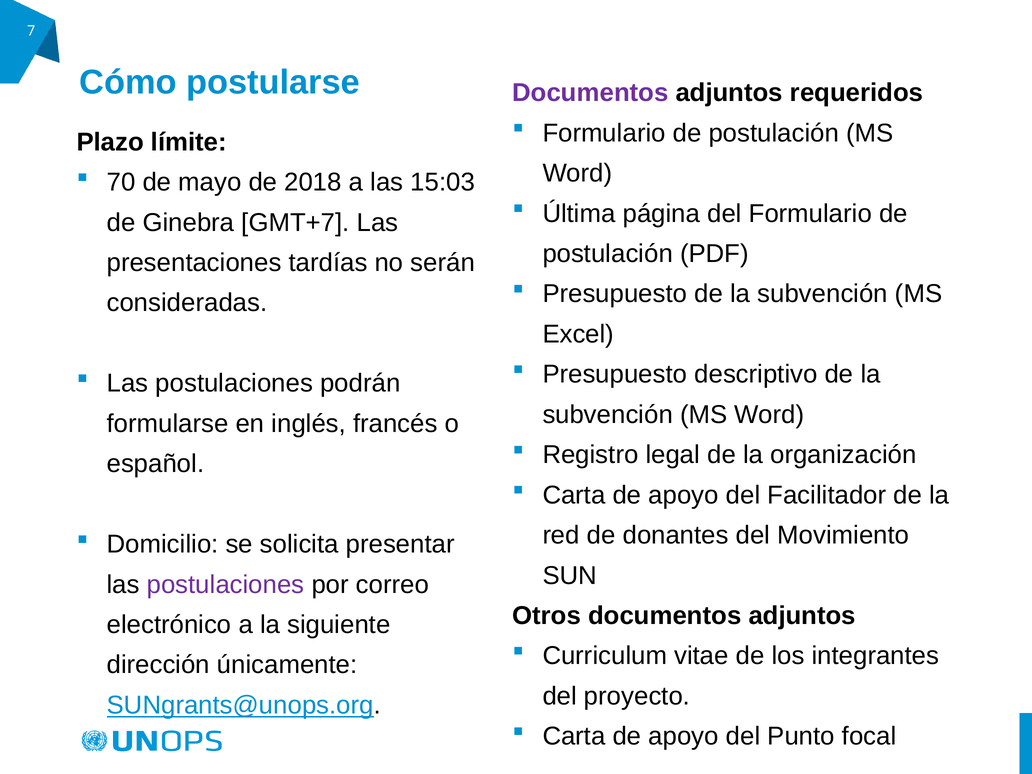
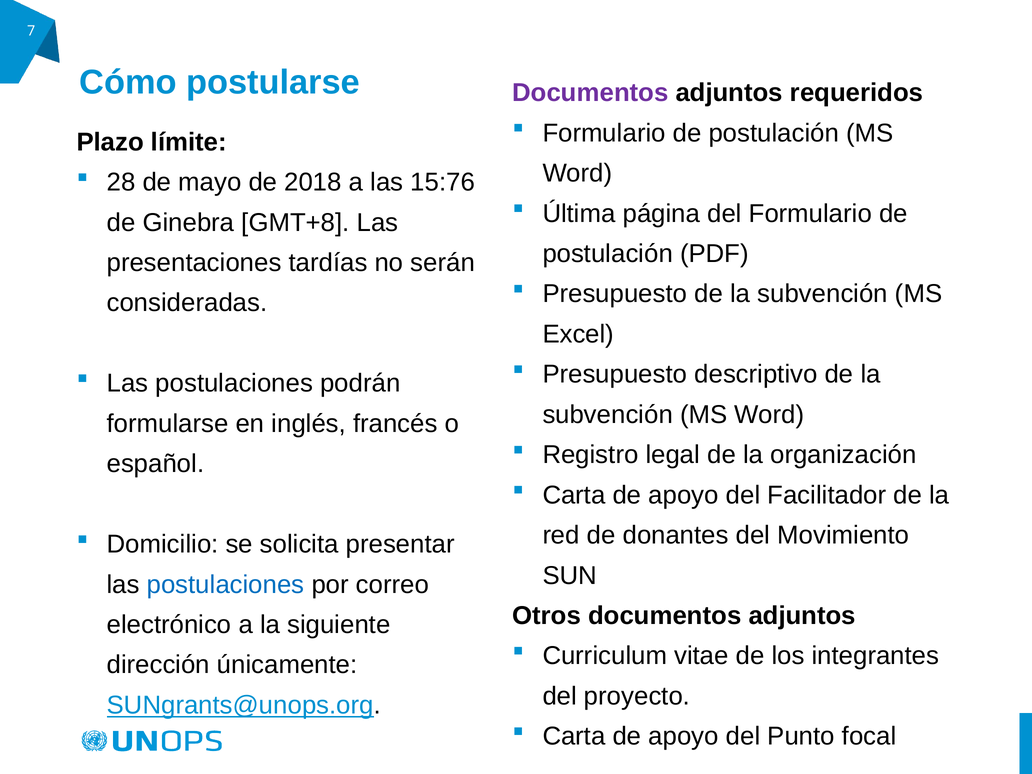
70: 70 -> 28 (121, 182)
15:03: 15:03 -> 15:76 (443, 182)
GMT+7: GMT+7 -> GMT+8 (295, 223)
postulaciones colour: purple -> blue (226, 585)
